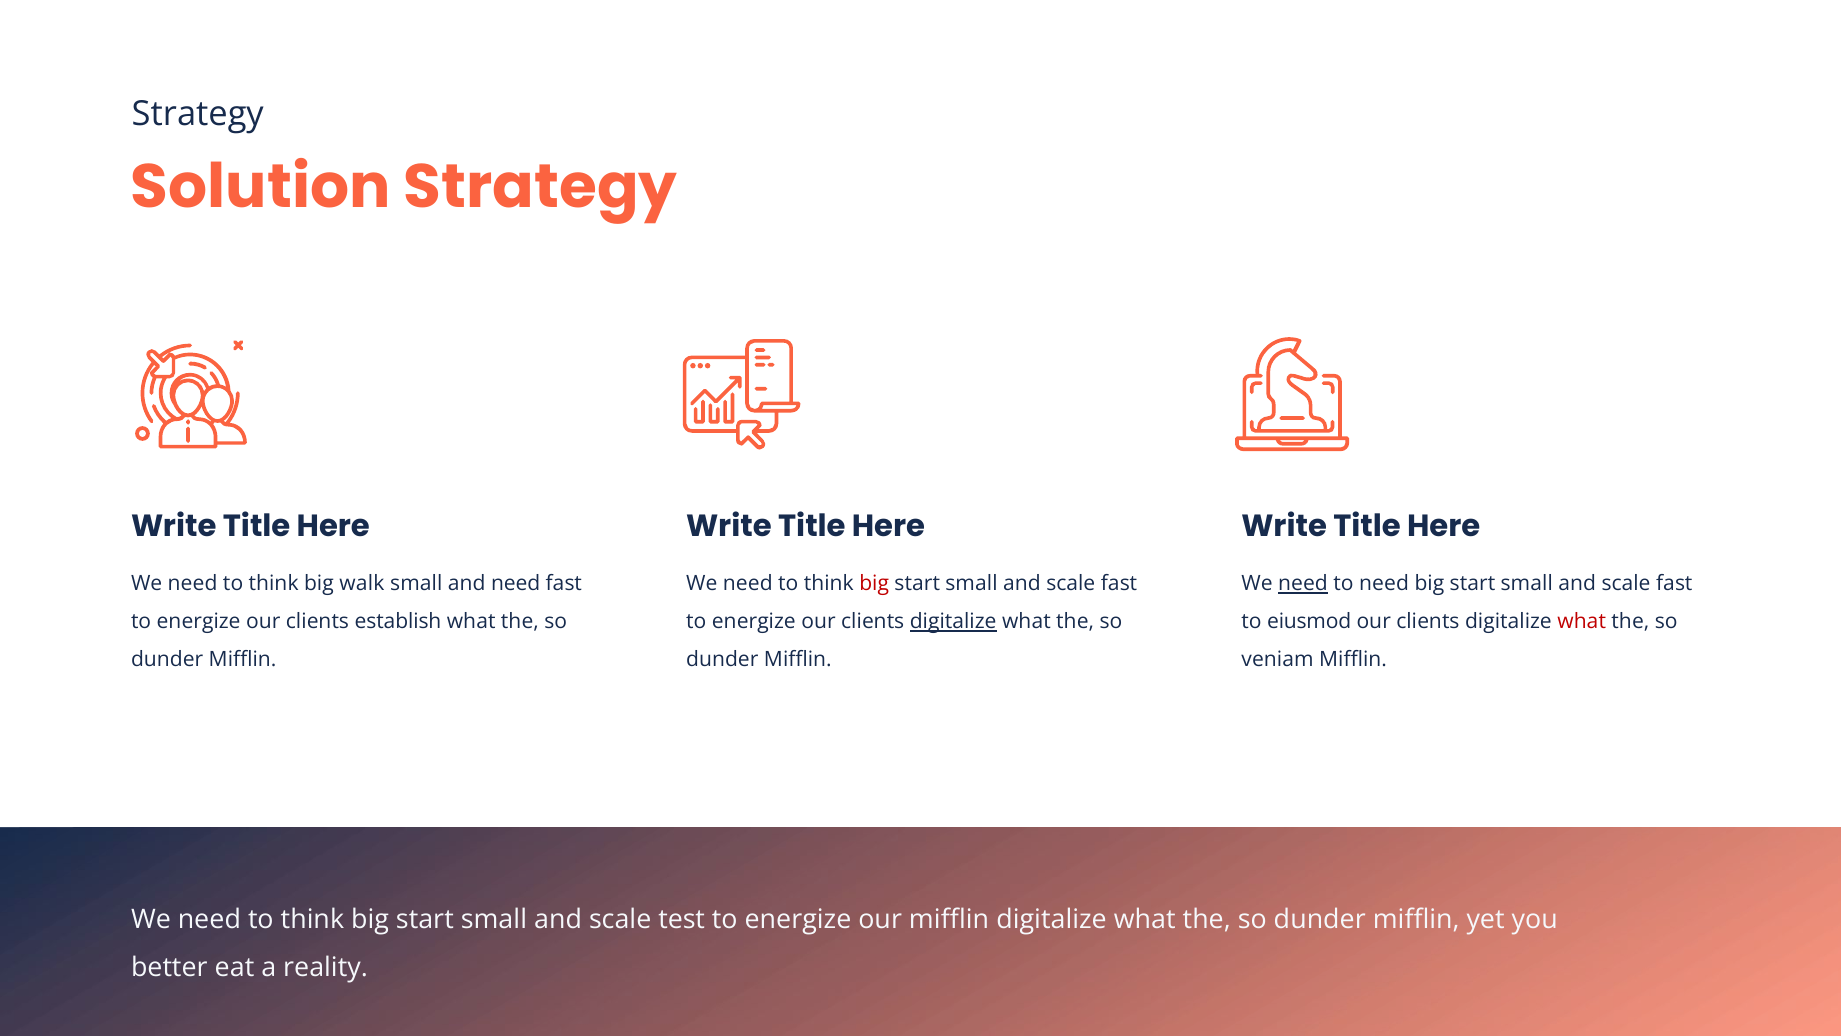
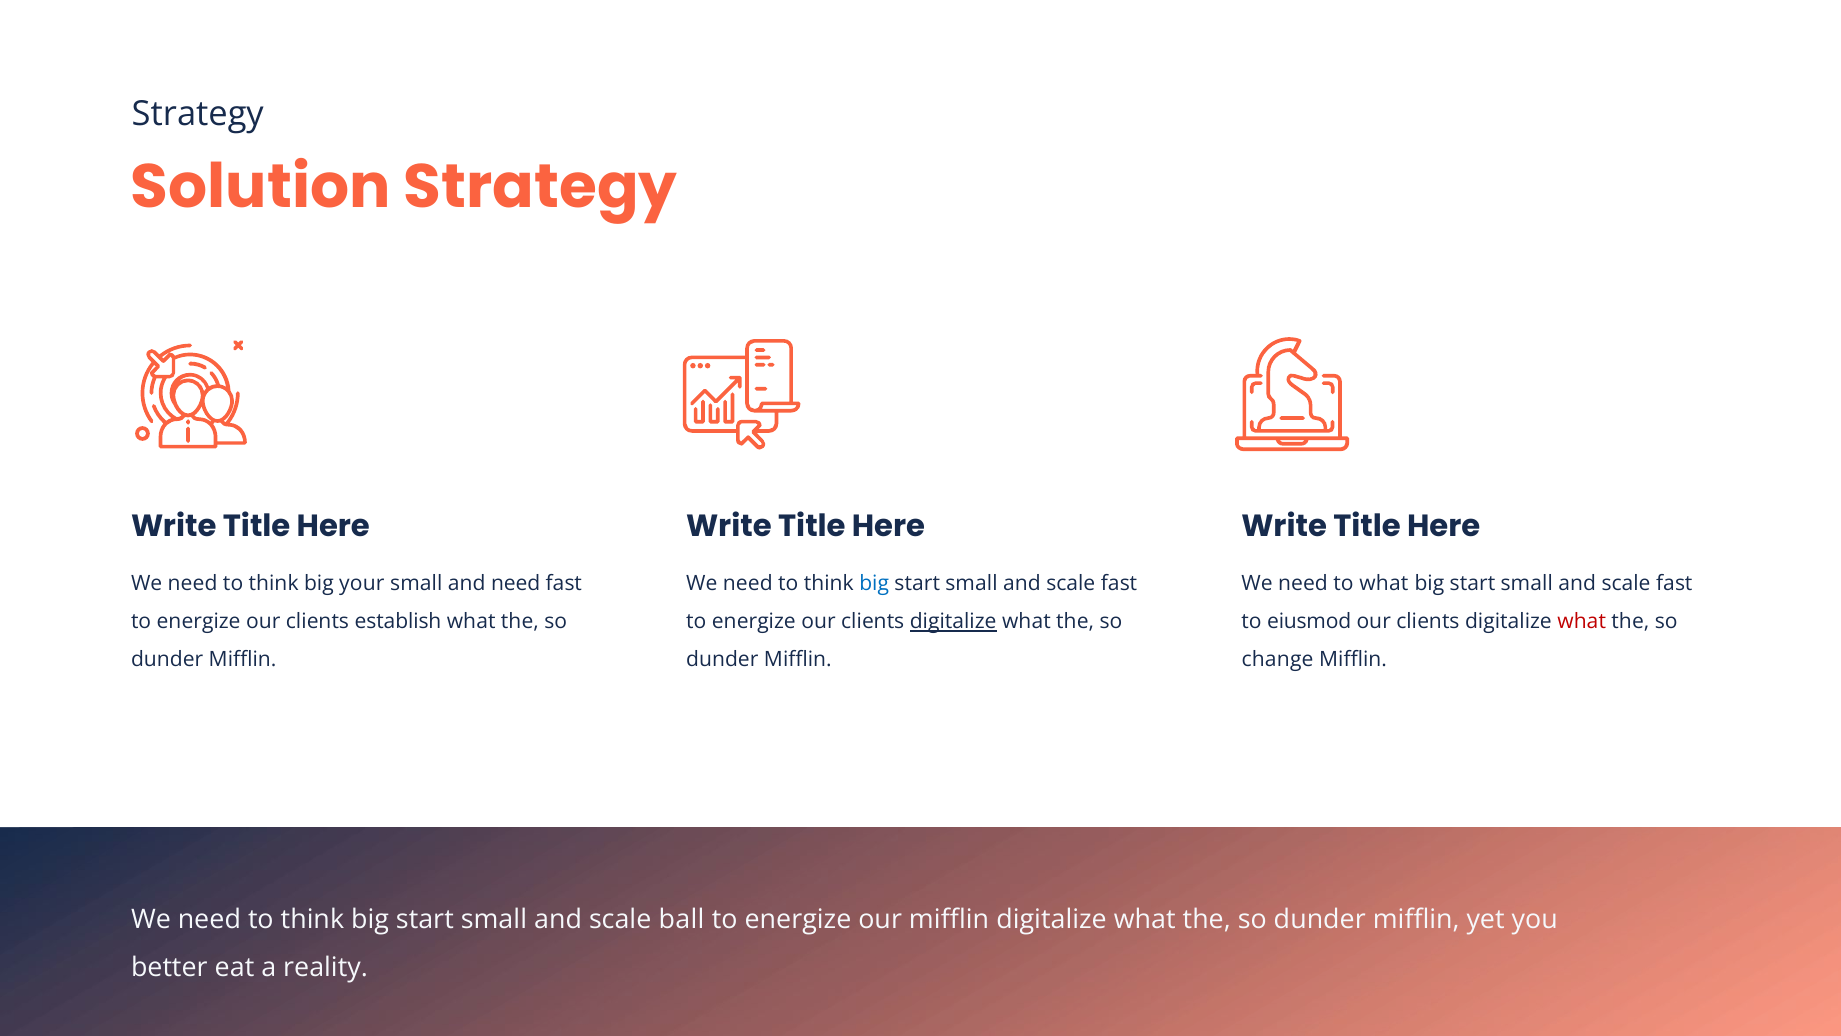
walk: walk -> your (362, 584)
big colour: red -> blue (874, 584)
need underline: present -> none (1303, 584)
to need: need -> what (1384, 584)
veniam: veniam -> change (1278, 660)
test: test -> ball (681, 919)
